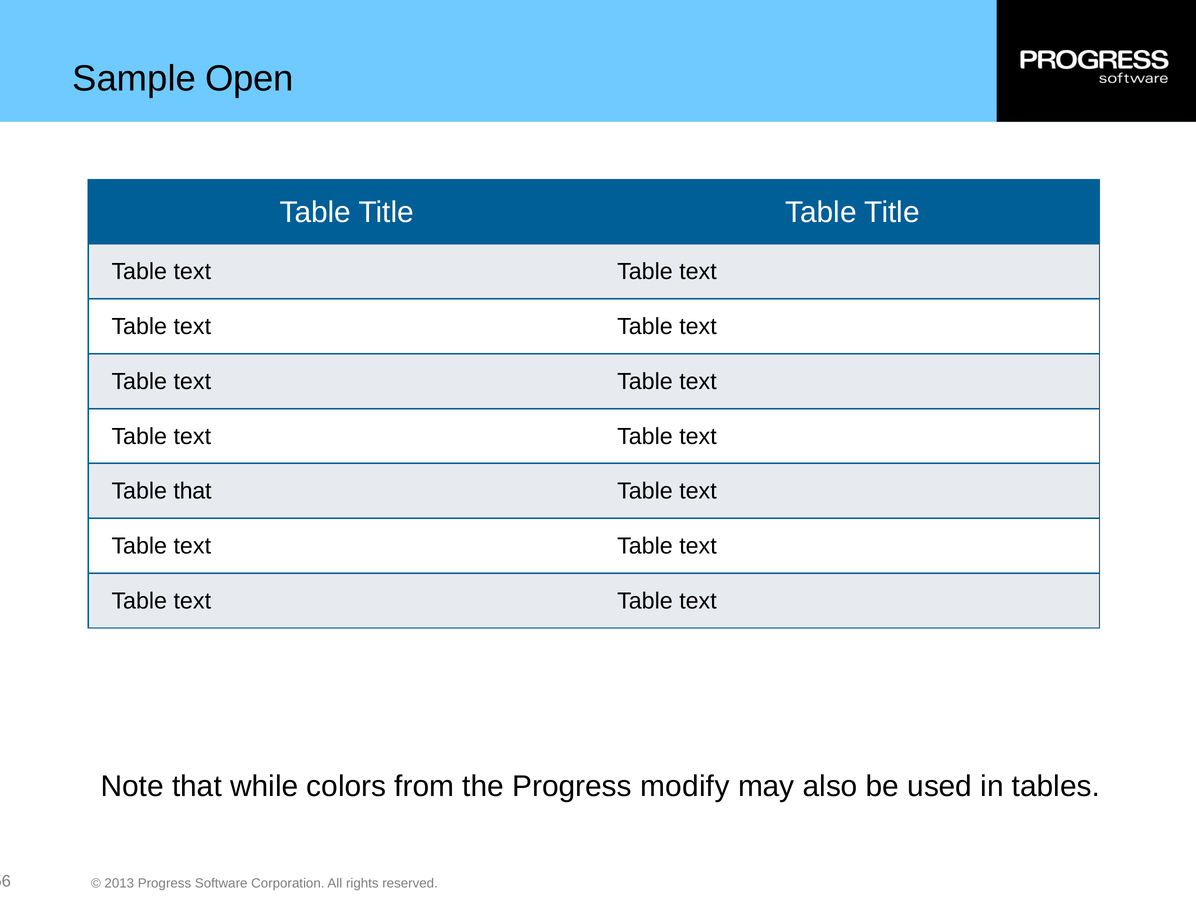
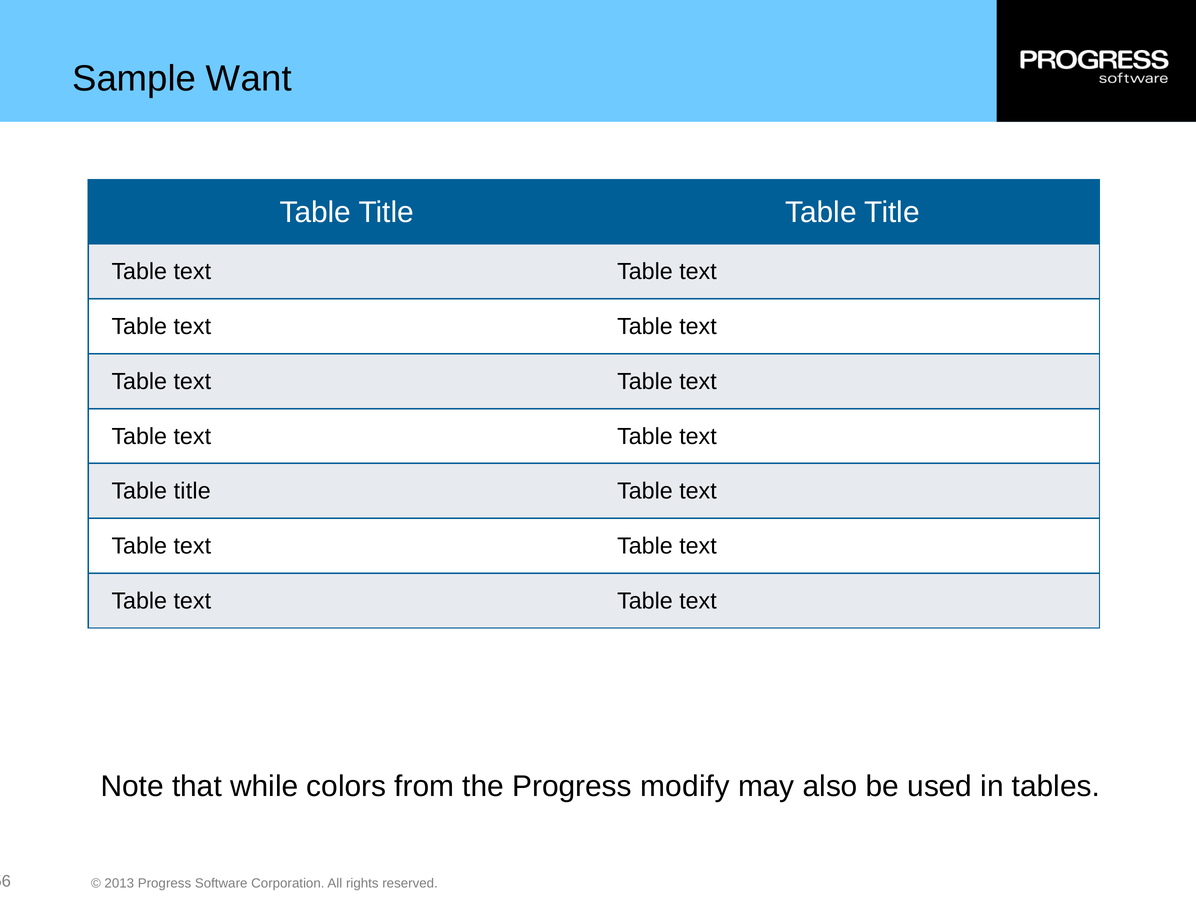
Open: Open -> Want (249, 78)
that: that -> title (192, 491)
